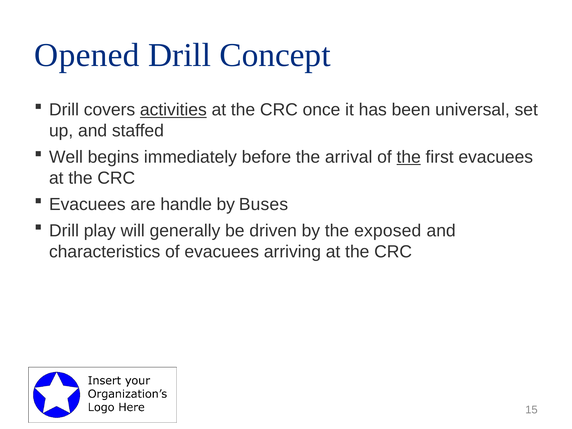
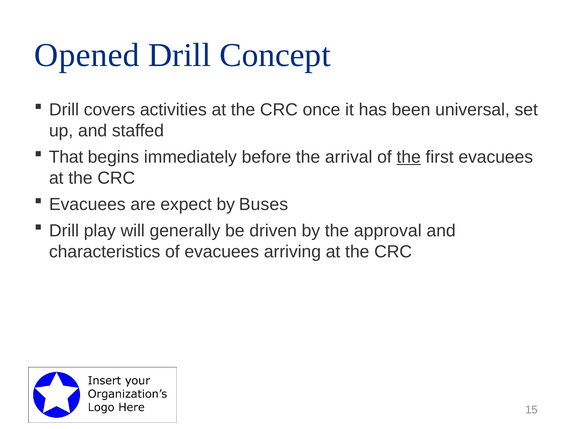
activities underline: present -> none (173, 110)
Well: Well -> That (66, 157)
handle: handle -> expect (186, 204)
exposed: exposed -> approval (388, 231)
